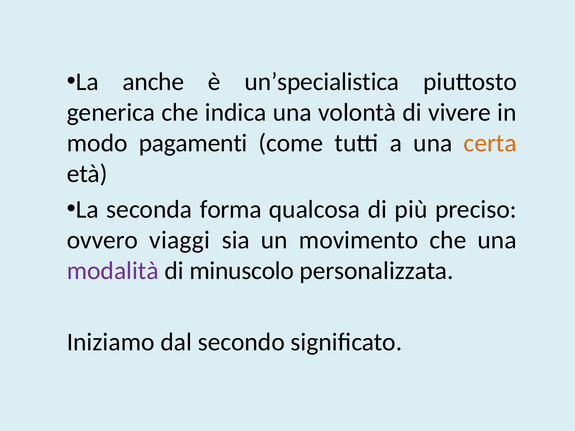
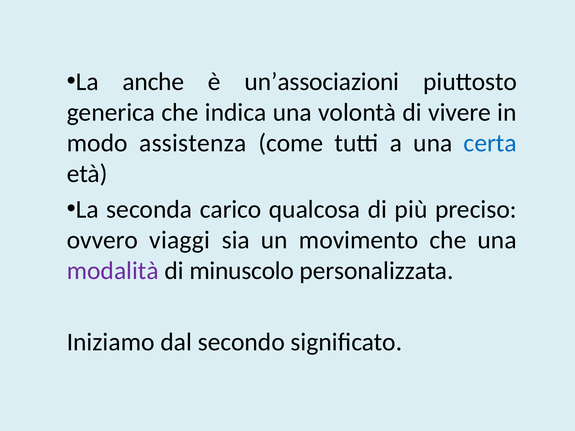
un’specialistica: un’specialistica -> un’associazioni (322, 82)
pagamenti: pagamenti -> assistenza (193, 143)
certa colour: orange -> blue (490, 143)
forma: forma -> carico (231, 209)
